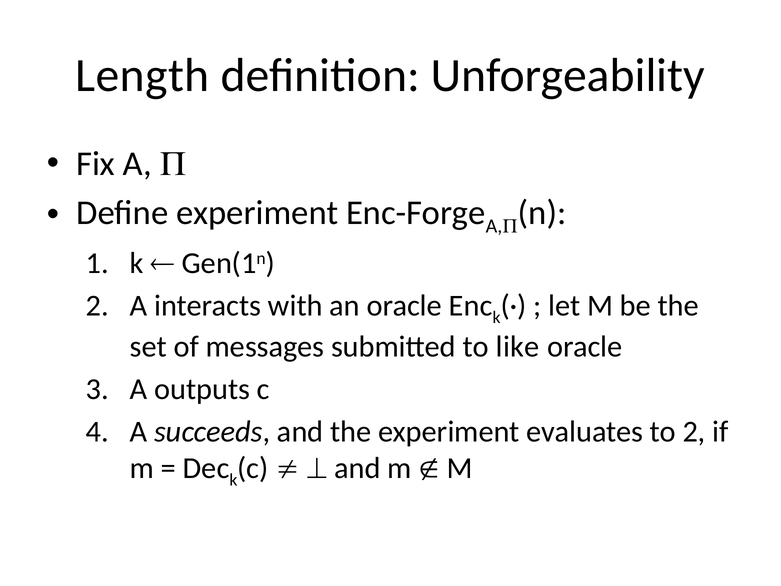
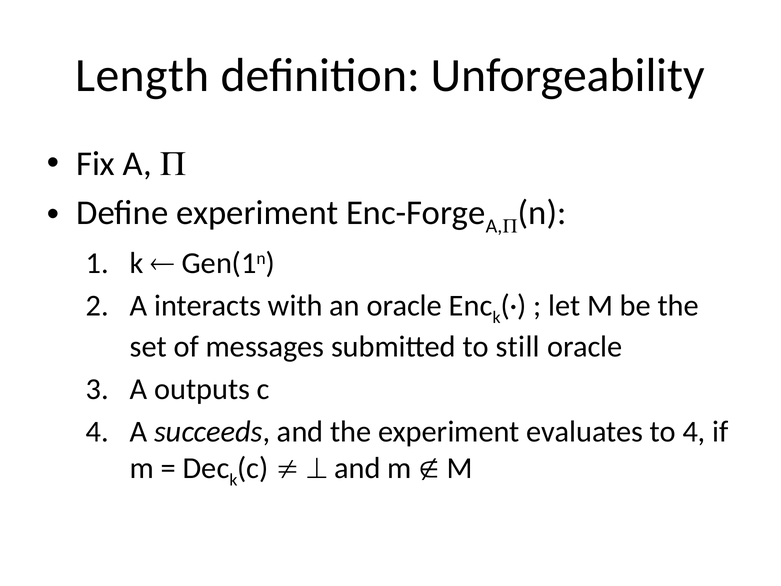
like: like -> still (518, 347)
to 2: 2 -> 4 (694, 432)
